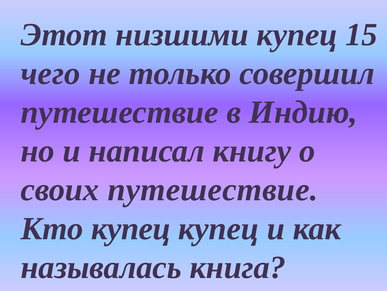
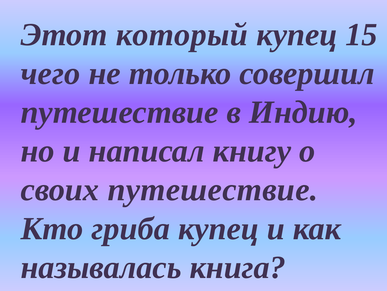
низшими: низшими -> который (182, 35)
Кто купец: купец -> гриба (131, 228)
